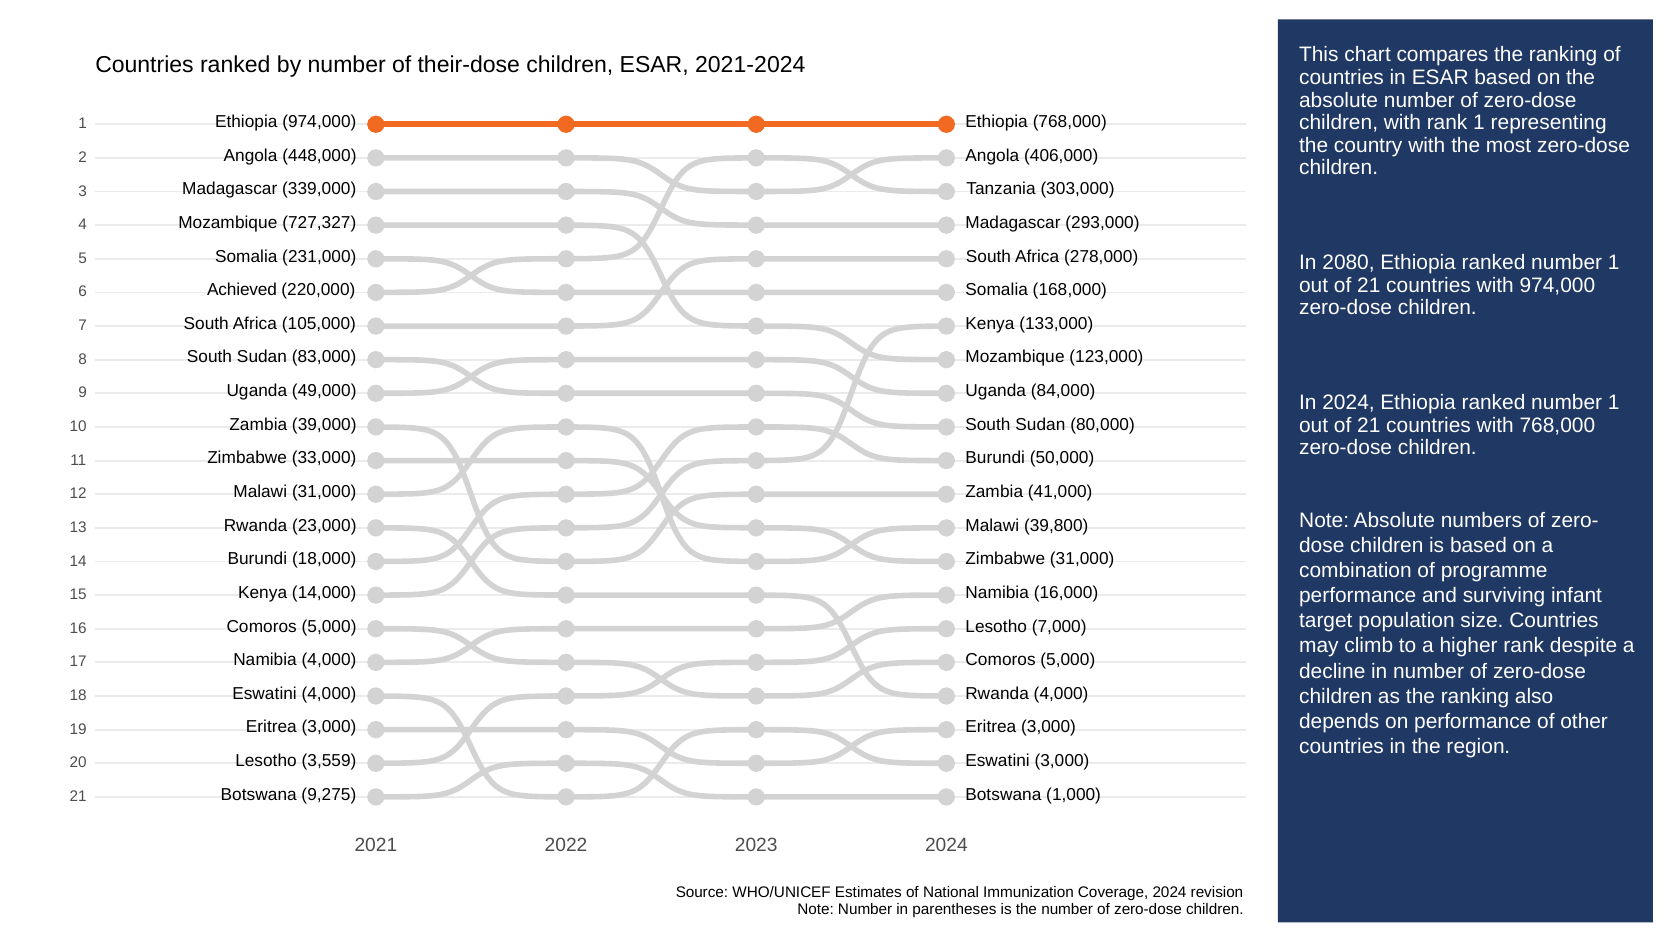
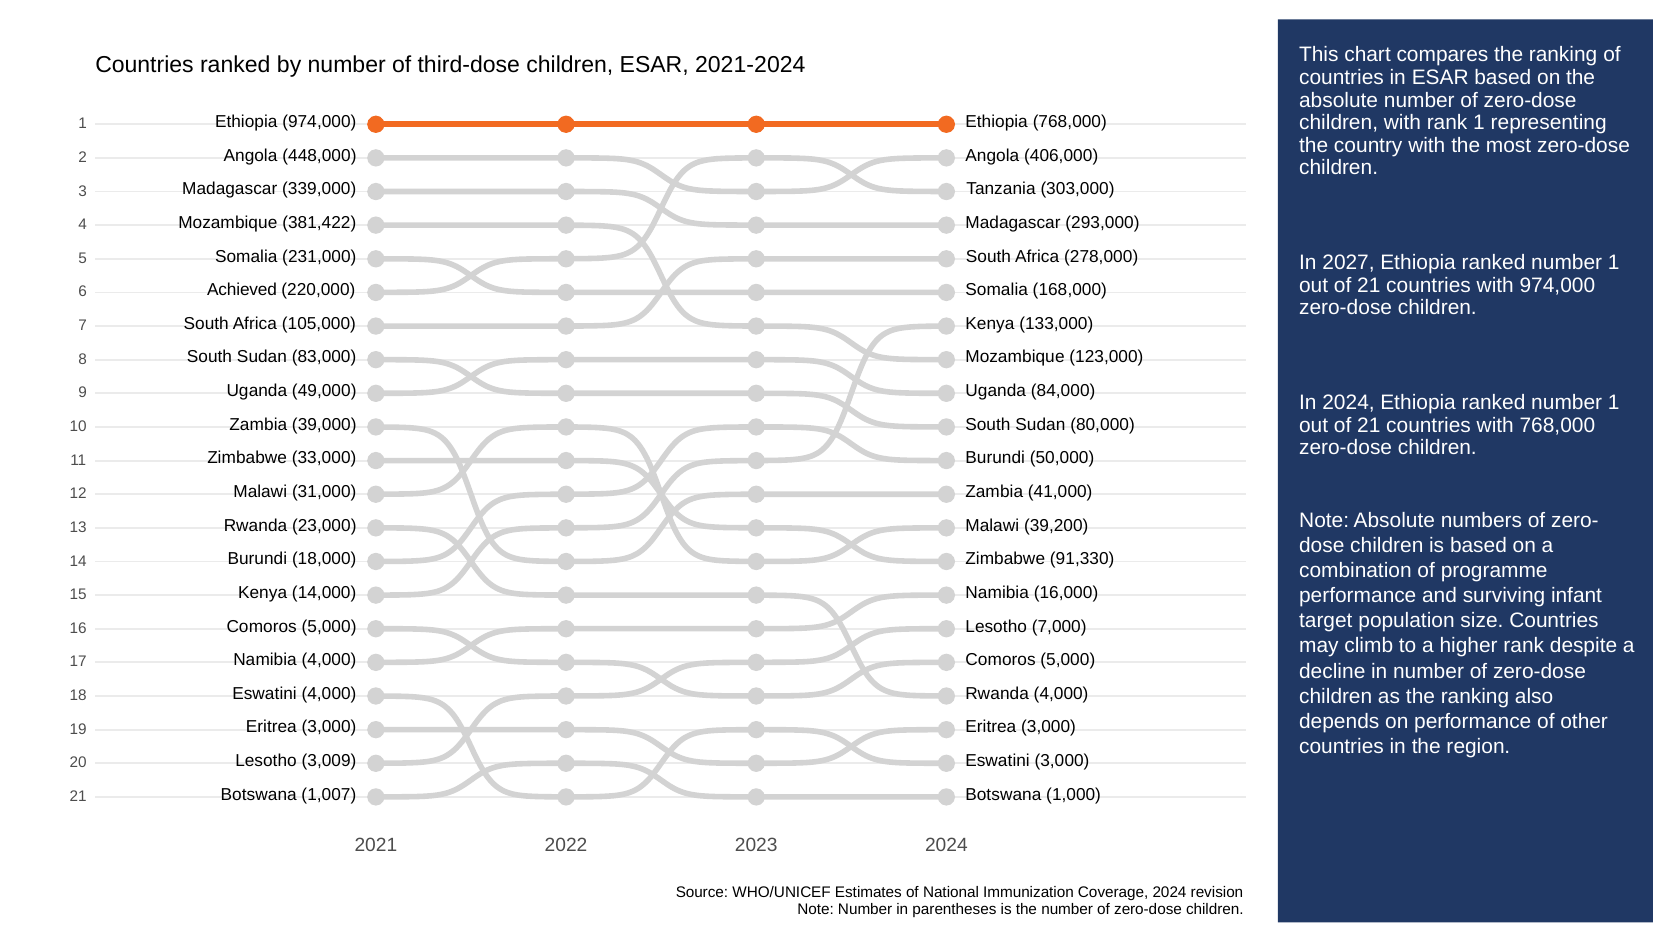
their-dose: their-dose -> third-dose (469, 65)
727,327: 727,327 -> 381,422 (319, 223)
2080: 2080 -> 2027 (1348, 263)
39,800: 39,800 -> 39,200 (1056, 525)
Zimbabwe 31,000: 31,000 -> 91,330 (1082, 559)
3,559: 3,559 -> 3,009 (329, 761)
9,275: 9,275 -> 1,007 (329, 794)
